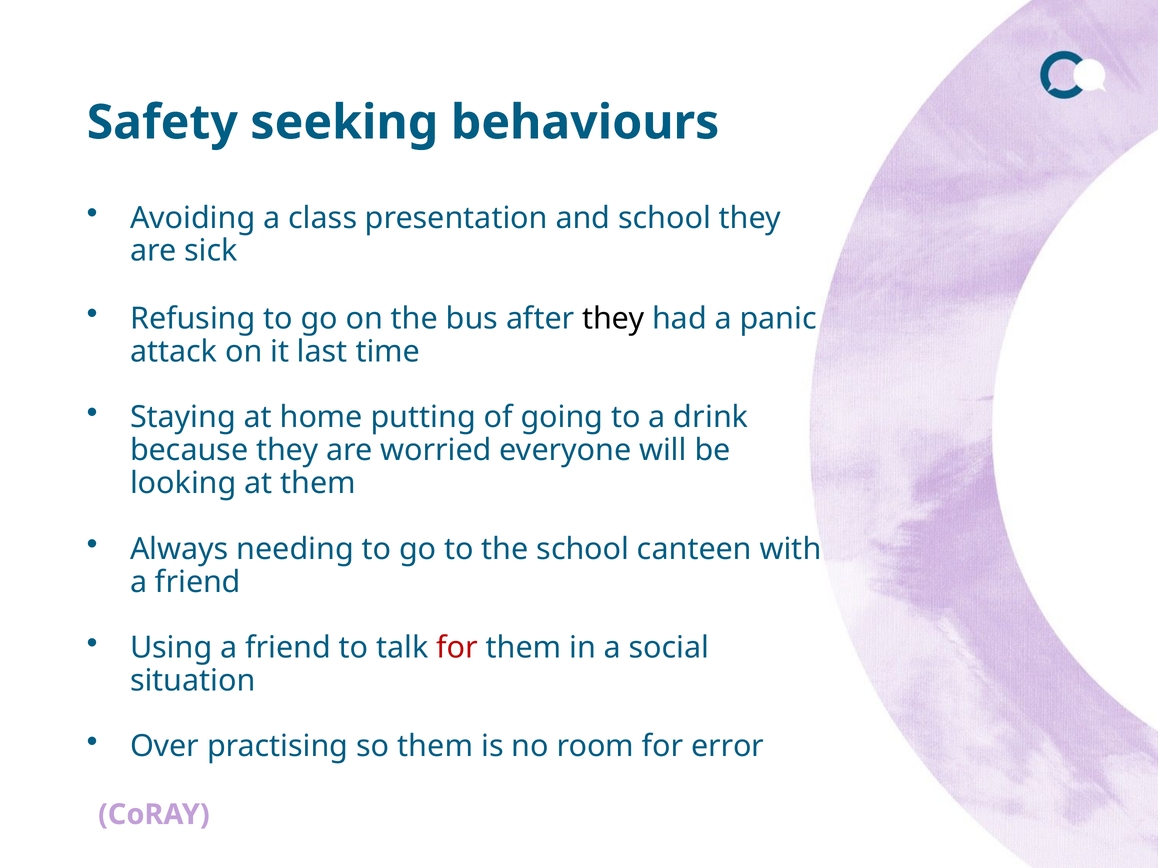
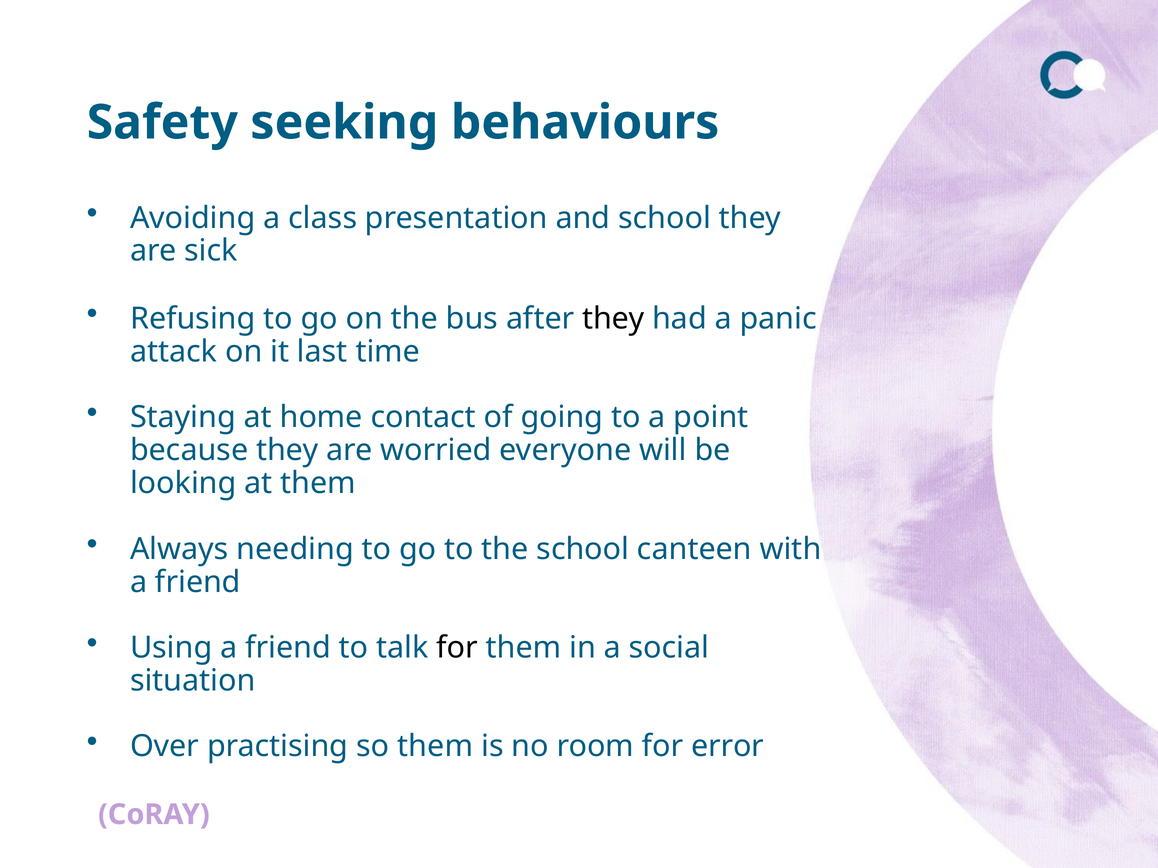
putting: putting -> contact (423, 418)
drink: drink -> point (711, 418)
for colour: red -> black (457, 648)
